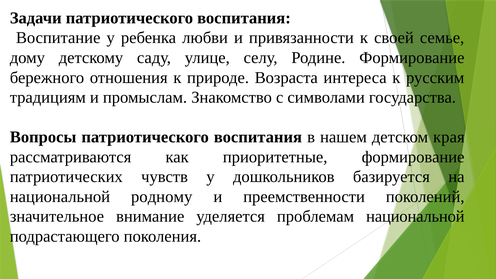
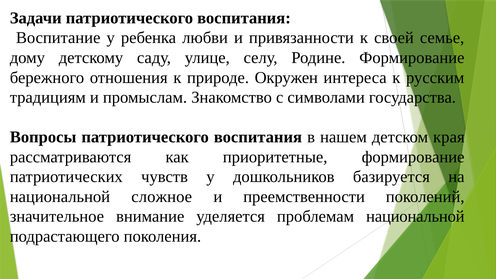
Возраста: Возраста -> Окружен (286, 78)
родному: родному -> сложное (162, 197)
